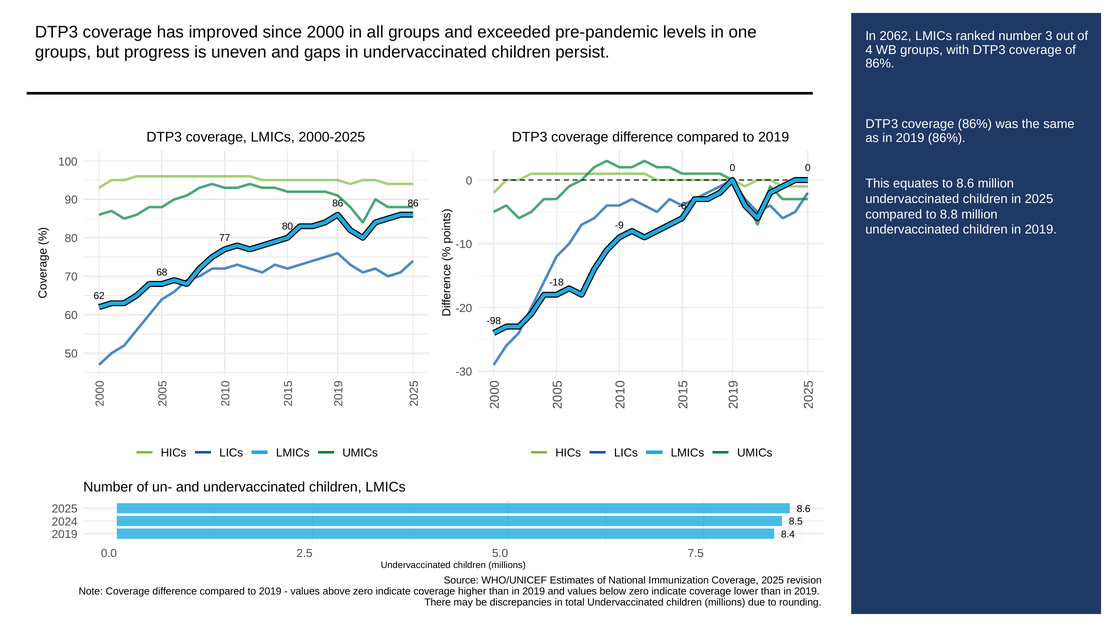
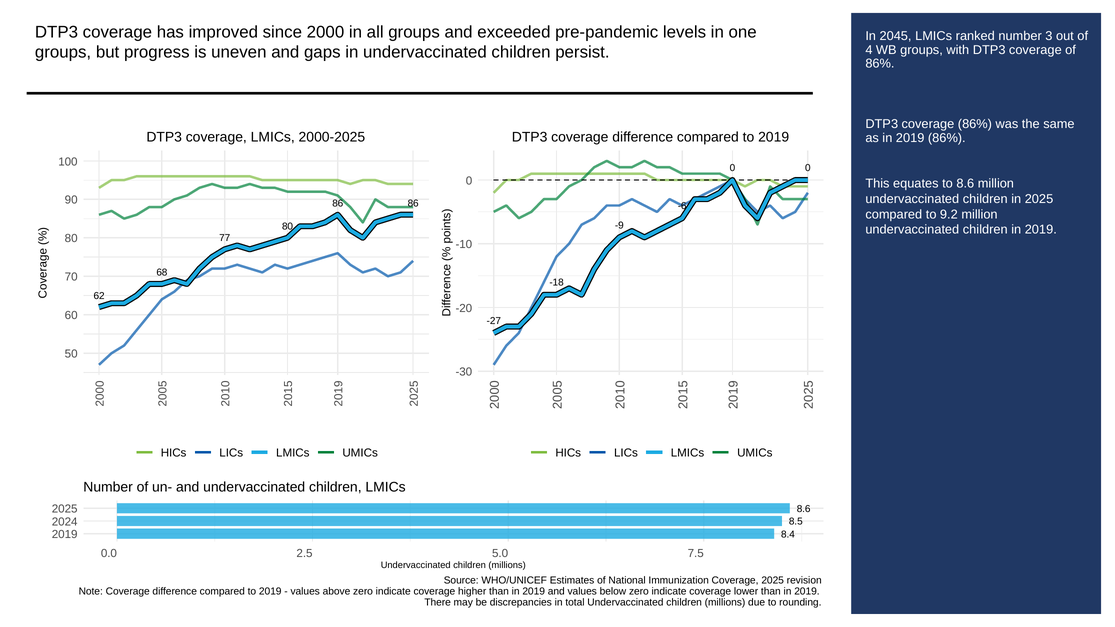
2062: 2062 -> 2045 (896, 36)
8.8: 8.8 -> 9.2 (949, 214)
-98: -98 -> -27 (494, 321)
